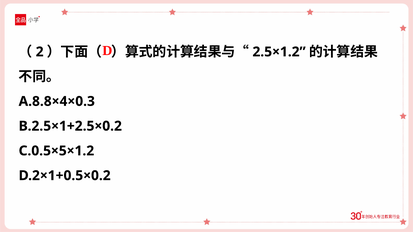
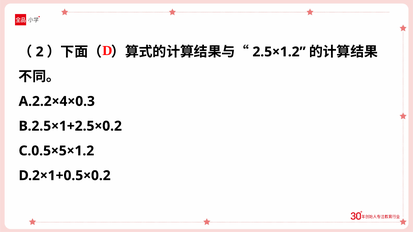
A.8.8×4×0.3: A.8.8×4×0.3 -> A.2.2×4×0.3 (57, 101)
